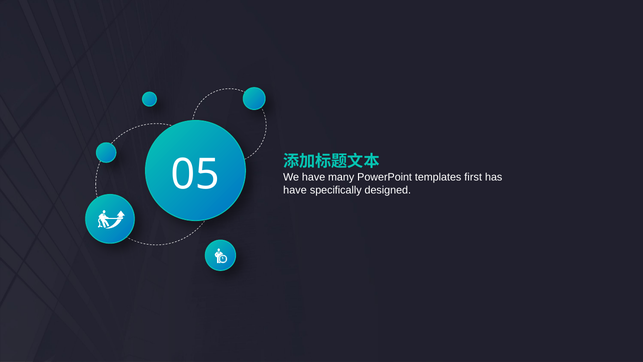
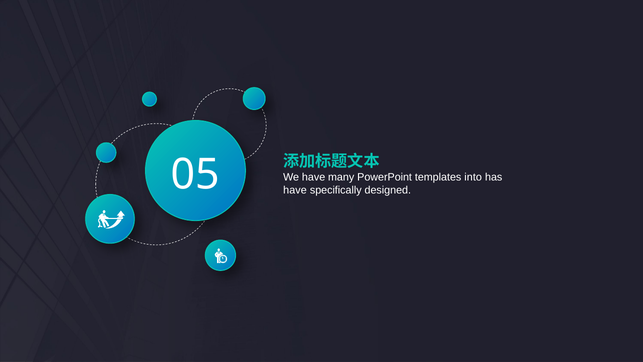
first: first -> into (473, 177)
